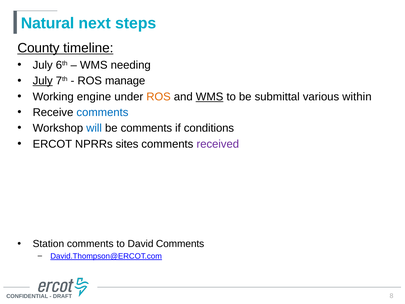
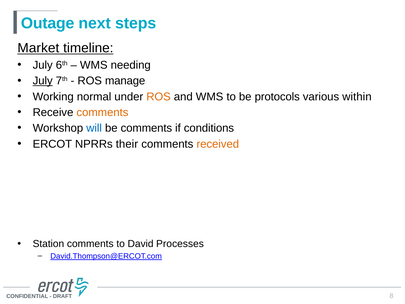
Natural: Natural -> Outage (48, 23)
County: County -> Market (38, 48)
engine: engine -> normal (94, 97)
WMS underline: present -> none (210, 97)
submittal: submittal -> protocols (277, 97)
comments colour: blue -> orange (102, 112)
sites: sites -> their (127, 144)
received colour: purple -> orange (218, 144)
David Comments: Comments -> Processes (180, 244)
